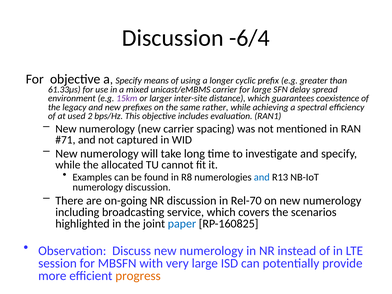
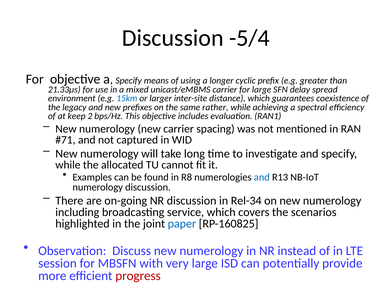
-6/4: -6/4 -> -5/4 (249, 38)
61.33µs: 61.33µs -> 21.33µs (64, 89)
15km colour: purple -> blue (127, 98)
used: used -> keep (77, 116)
Rel-70: Rel-70 -> Rel-34 (246, 201)
progress colour: orange -> red (138, 276)
